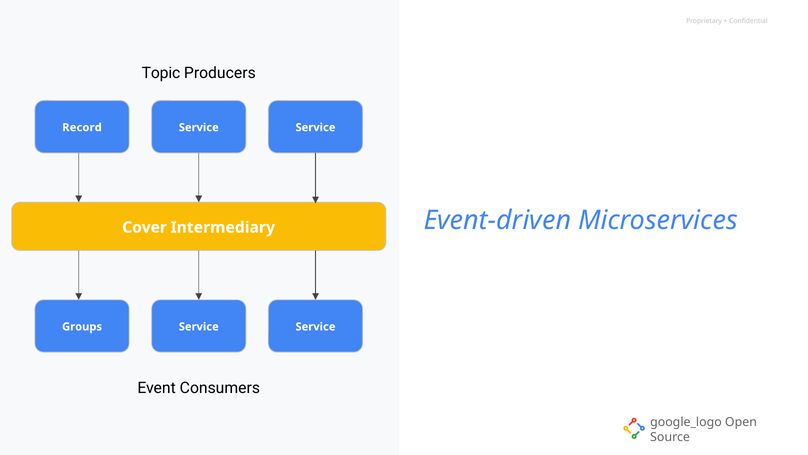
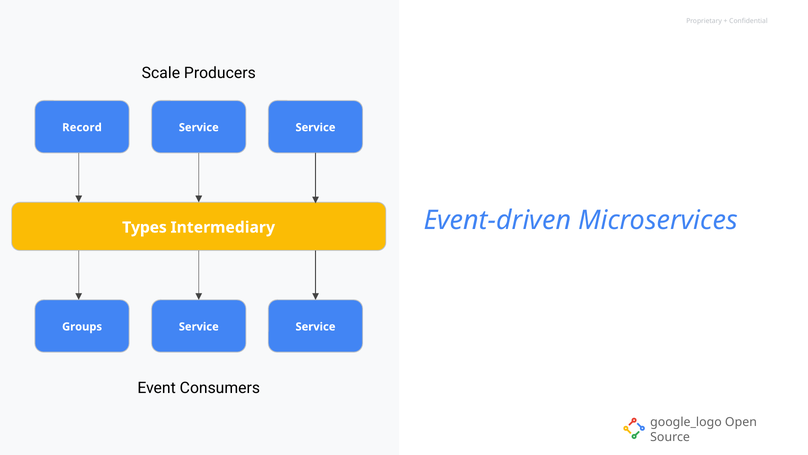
Topic: Topic -> Scale (161, 73)
Cover: Cover -> Types (144, 227)
